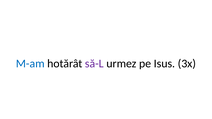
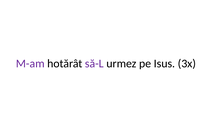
M-am colour: blue -> purple (30, 64)
